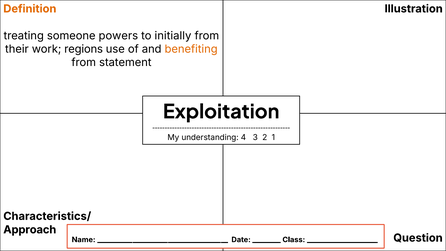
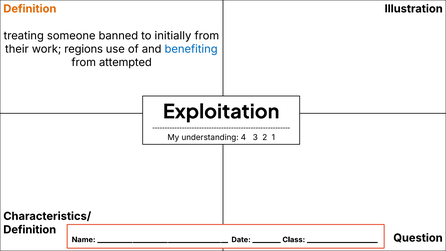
powers: powers -> banned (118, 36)
benefiting colour: orange -> blue (191, 49)
statement: statement -> attempted (125, 63)
Approach: Approach -> Definition (30, 230)
